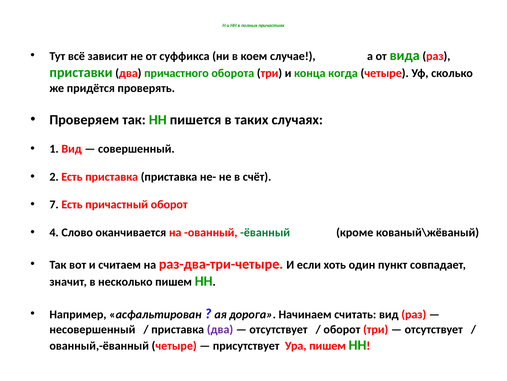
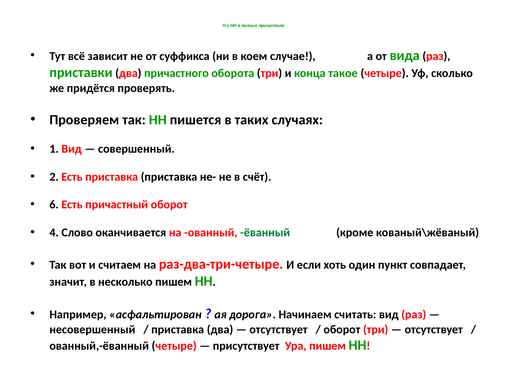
когда: когда -> такое (343, 73)
7: 7 -> 6 (54, 204)
два colour: purple -> black (220, 329)
